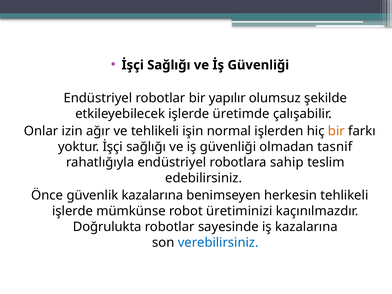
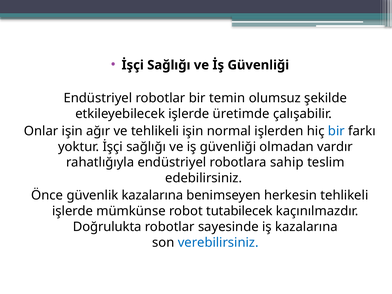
yapılır: yapılır -> temin (227, 98)
Onlar izin: izin -> işin (72, 131)
bir colour: orange -> blue (336, 131)
tasnif: tasnif -> vardır (335, 147)
üretiminizi: üretiminizi -> tutabilecek (239, 211)
